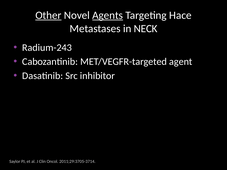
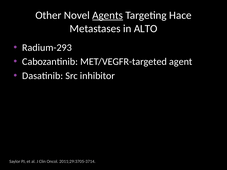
Other underline: present -> none (48, 15)
NECK: NECK -> ALTO (146, 29)
Radium-243: Radium-243 -> Radium-293 (47, 48)
